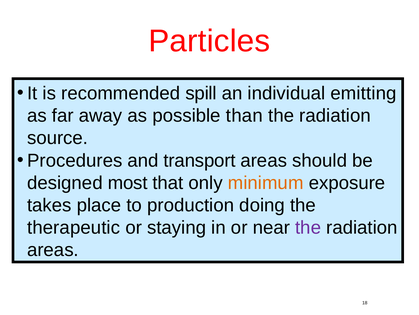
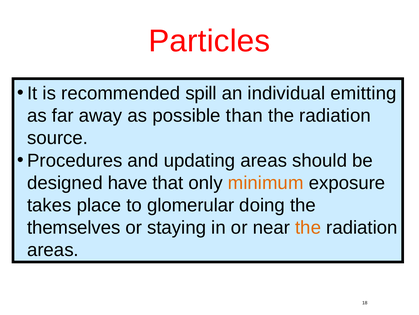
transport: transport -> updating (200, 160)
most: most -> have (128, 183)
production: production -> glomerular (191, 205)
therapeutic: therapeutic -> themselves (74, 227)
the colour: purple -> orange (308, 227)
